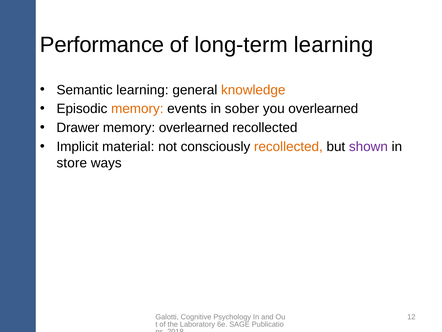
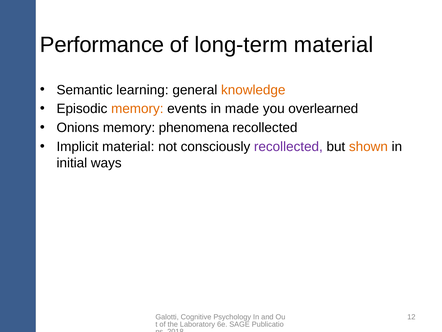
long-term learning: learning -> material (334, 45)
sober: sober -> made (242, 109)
Drawer: Drawer -> Onions (78, 128)
memory overlearned: overlearned -> phenomena (194, 128)
recollected colour: orange -> purple (288, 146)
shown colour: purple -> orange (368, 146)
store: store -> initial (72, 163)
